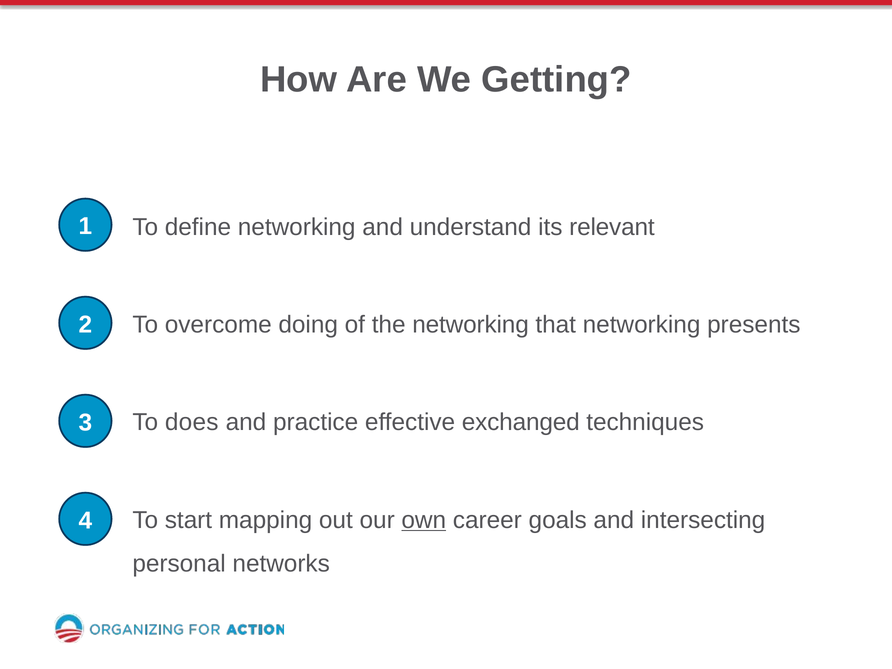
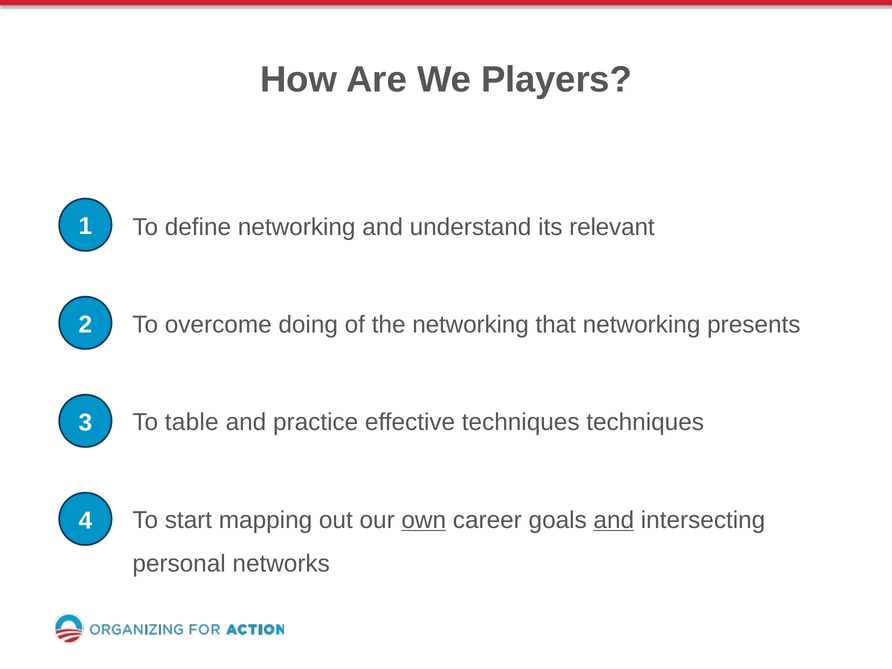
Getting: Getting -> Players (557, 80)
does: does -> table (192, 422)
effective exchanged: exchanged -> techniques (521, 422)
and underline: none -> present (614, 520)
